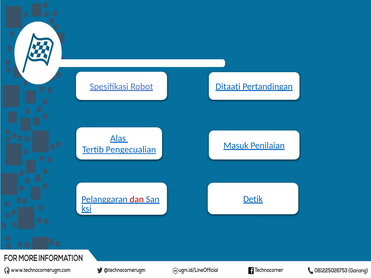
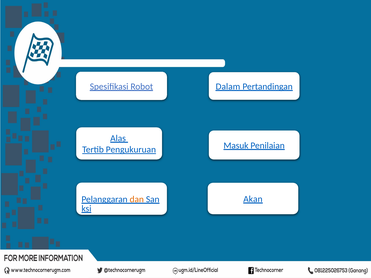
Ditaati: Ditaati -> Dalam (228, 87)
Pengecualian: Pengecualian -> Pengukuruan (131, 150)
Detik: Detik -> Akan (253, 199)
dan colour: red -> orange (137, 199)
